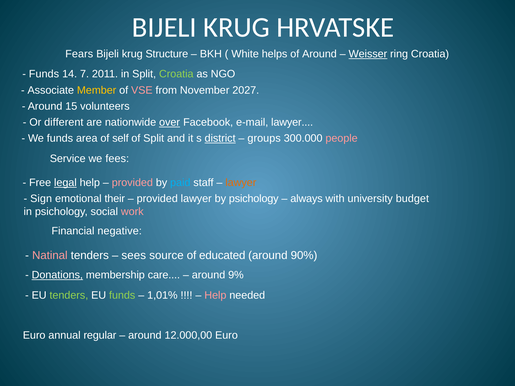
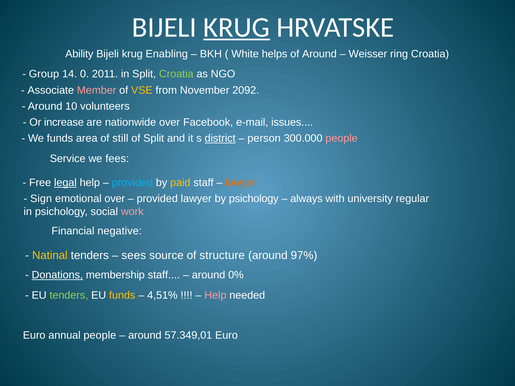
KRUG underline: none -> present (237, 27)
Fears: Fears -> Ability (79, 54)
Structure: Structure -> Enabling (167, 54)
Weisser underline: present -> none (368, 54)
Funds: Funds -> Group (44, 74)
7: 7 -> 0 (85, 74)
Member colour: yellow -> pink (97, 90)
VSE colour: pink -> yellow (142, 90)
2027: 2027 -> 2092 (246, 90)
15: 15 -> 10 (71, 106)
different: different -> increase (64, 122)
over underline: present -> none (170, 122)
e-mail lawyer: lawyer -> issues (292, 122)
self: self -> still (120, 138)
groups: groups -> person (264, 138)
provided colour: pink -> light blue (132, 183)
paid colour: light blue -> yellow (180, 183)
emotional their: their -> over (115, 199)
budget: budget -> regular (412, 199)
Natinal colour: pink -> yellow (50, 256)
educated: educated -> structure (222, 256)
90%: 90% -> 97% (304, 256)
membership care: care -> staff (164, 275)
9%: 9% -> 0% (236, 275)
funds colour: light green -> yellow (122, 295)
1,01%: 1,01% -> 4,51% (162, 295)
annual regular: regular -> people (100, 336)
12.000,00: 12.000,00 -> 57.349,01 (188, 336)
